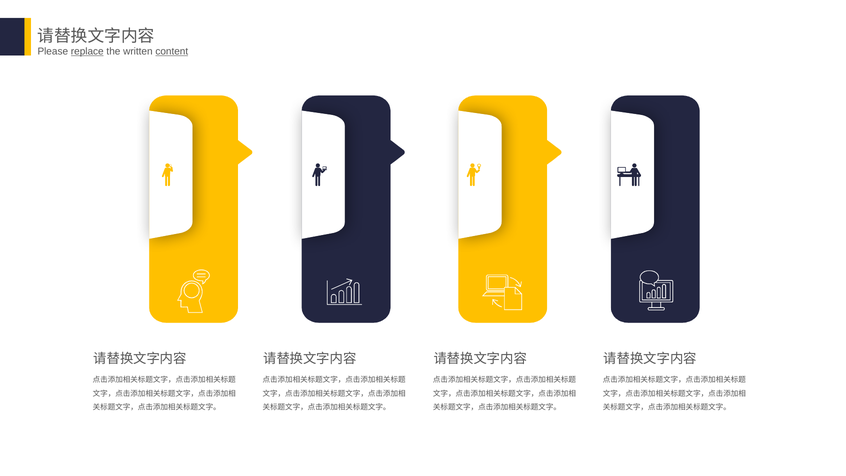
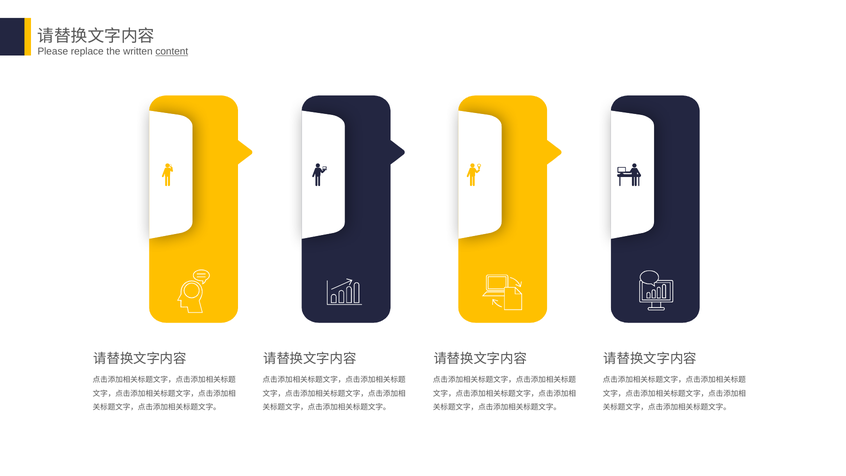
replace underline: present -> none (87, 52)
